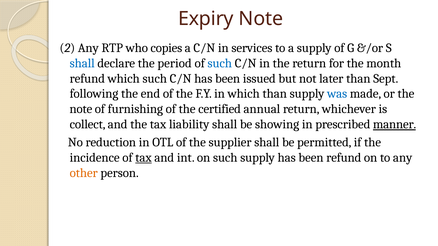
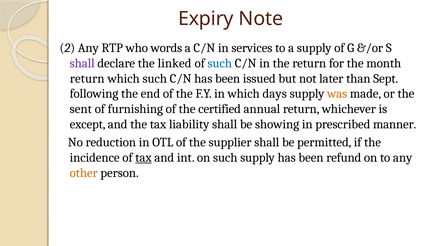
copies: copies -> words (166, 48)
shall colour: blue -> purple (82, 63)
period: period -> linked (175, 63)
refund: refund -> return (87, 79)
which than: than -> days (275, 94)
was colour: blue -> orange (337, 94)
note: note -> sent (81, 109)
collect: collect -> except (88, 124)
manner underline: present -> none (395, 124)
